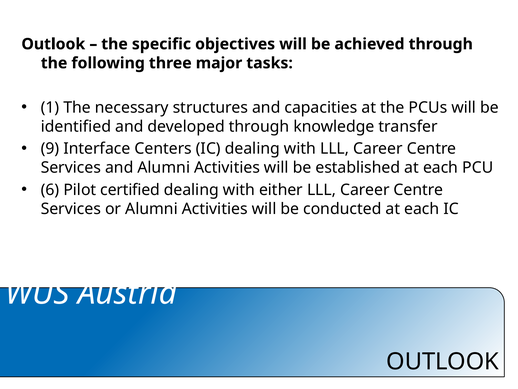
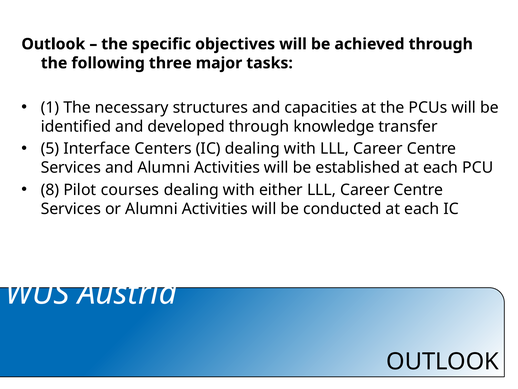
9: 9 -> 5 (50, 148)
6: 6 -> 8 (50, 190)
certified: certified -> courses (130, 190)
